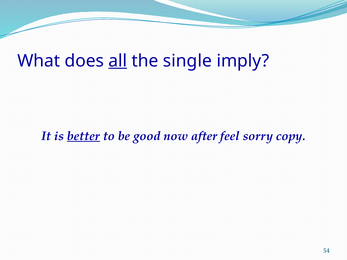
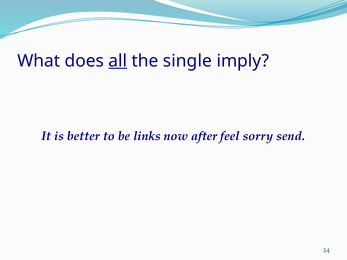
better underline: present -> none (83, 136)
good: good -> links (147, 136)
copy: copy -> send (291, 136)
